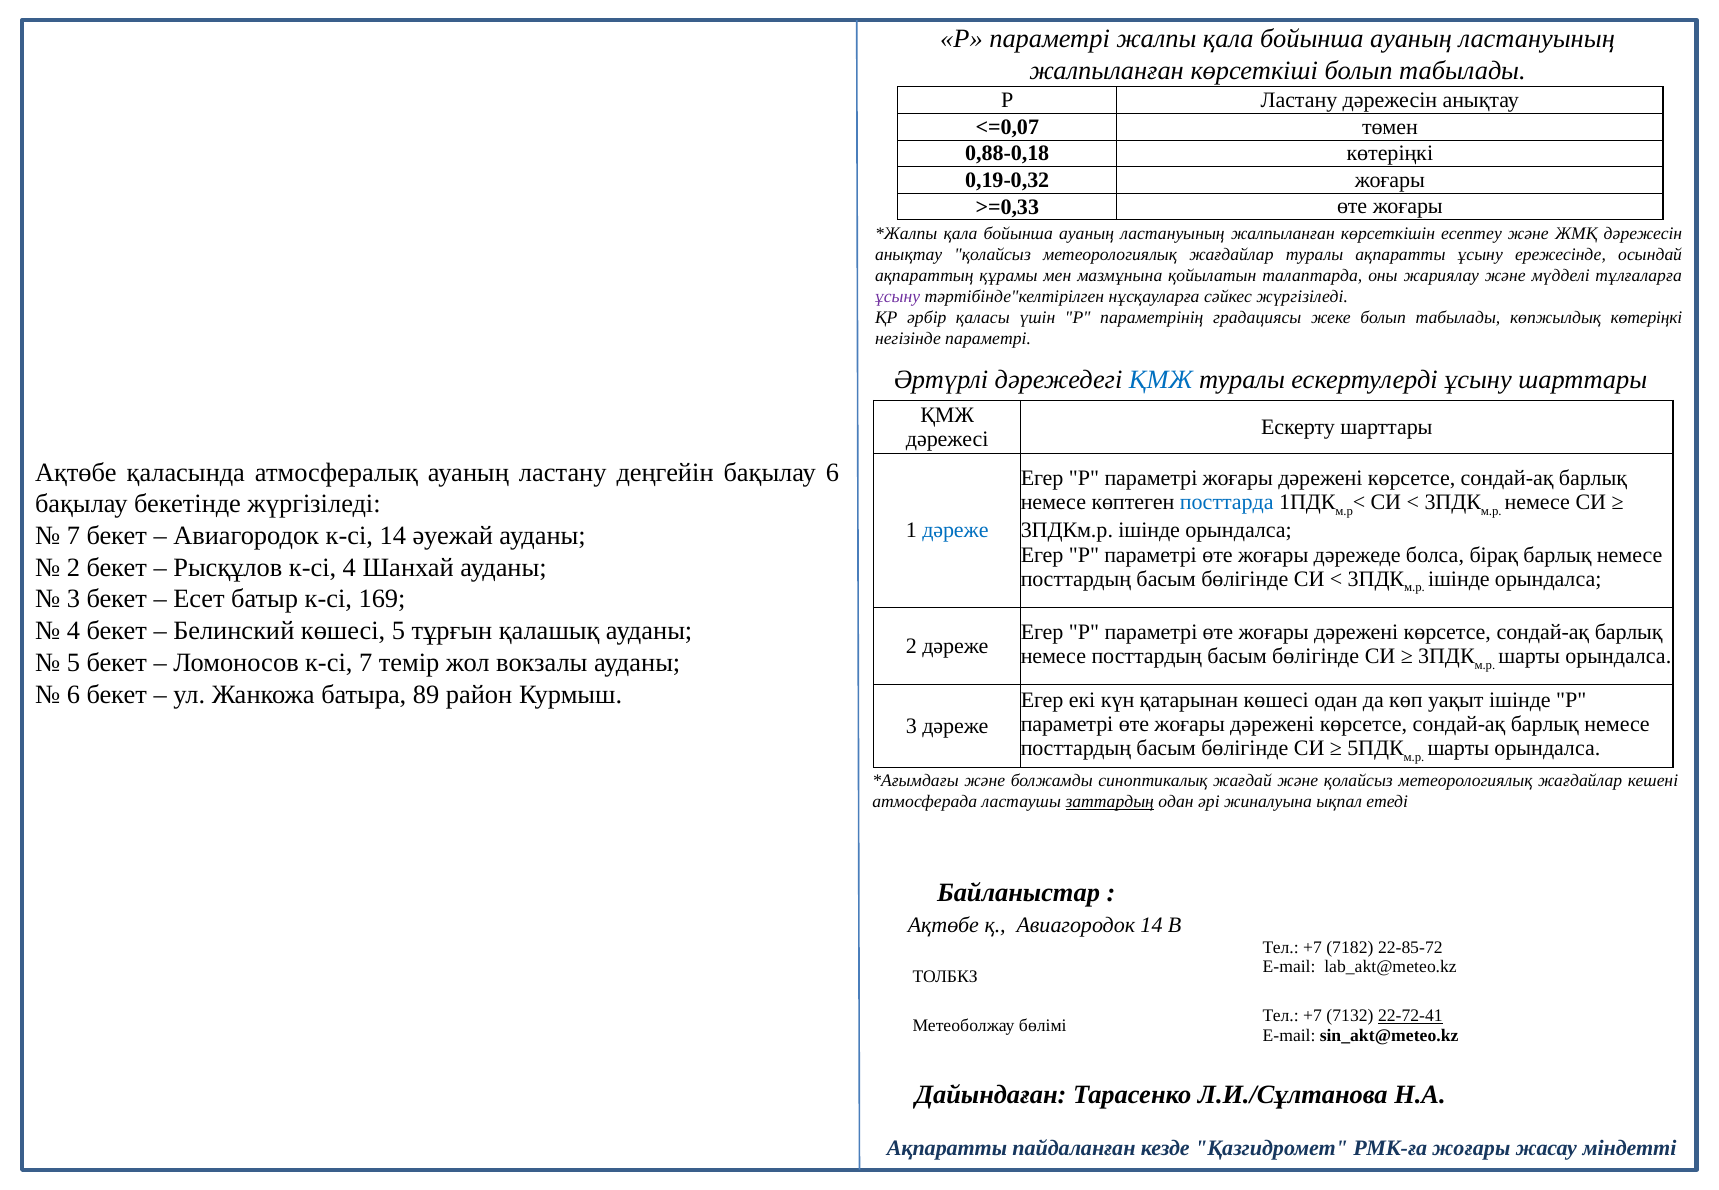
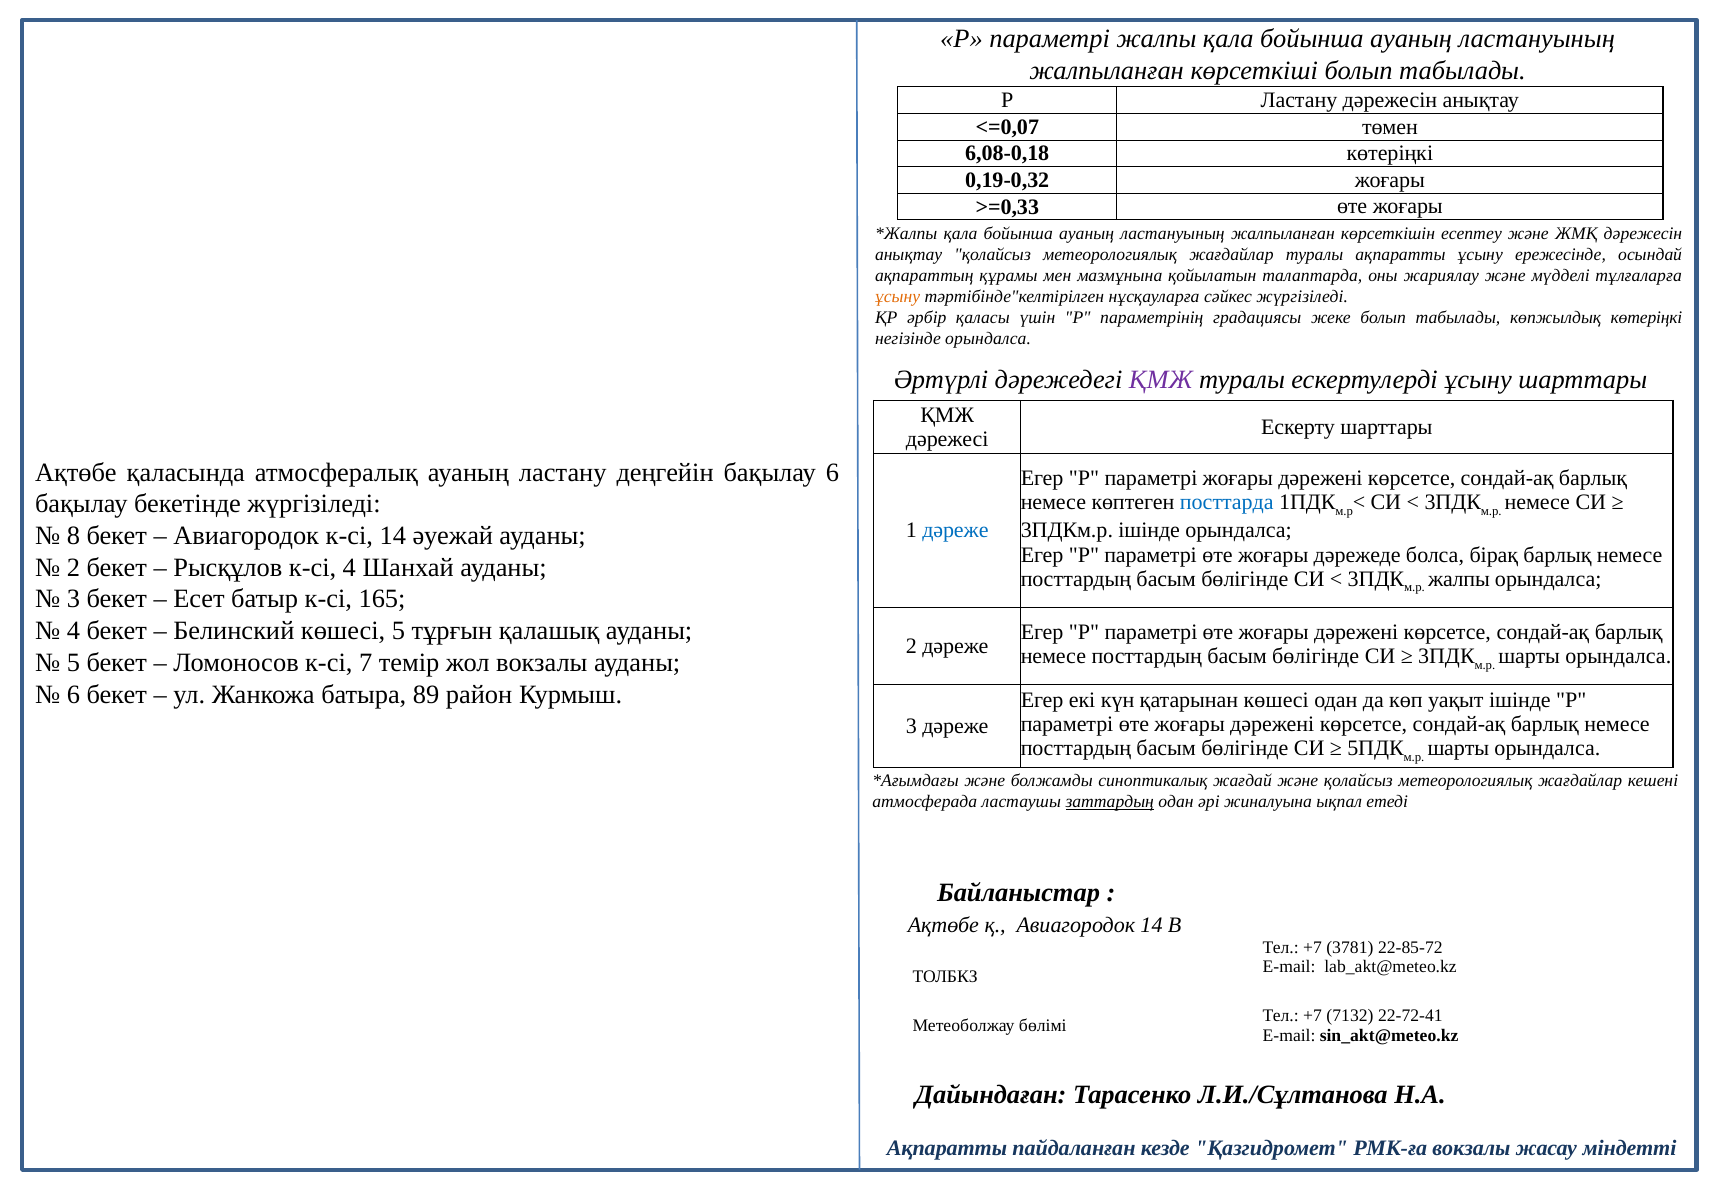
0,88-0,18: 0,88-0,18 -> 6,08-0,18 (1007, 153)
ұсыну colour: purple -> orange (898, 297)
негізінде параметрі: параметрі -> орындалса (988, 339)
ҚМЖ colour: blue -> purple (1161, 380)
7: 7 -> 8 (74, 536)
ішінде: ішінде -> жалпы (1459, 579)
169: 169 -> 165 (382, 599)
7182: 7182 -> 3781 (1350, 947)
22-72-41 underline: present -> none (1410, 1016)
РМК-ға жоғары: жоғары -> вокзалы (1471, 1148)
